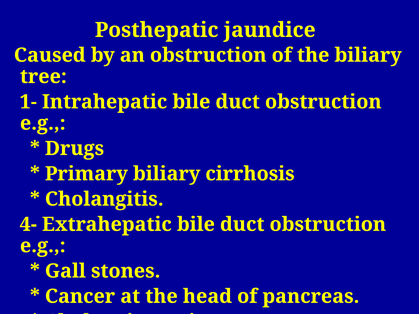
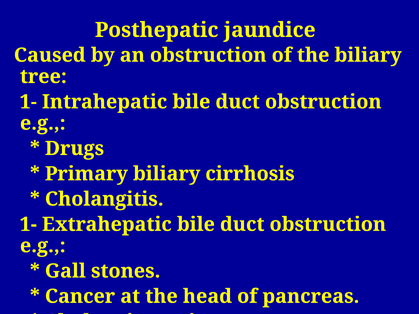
4-: 4- -> 1- (28, 225)
